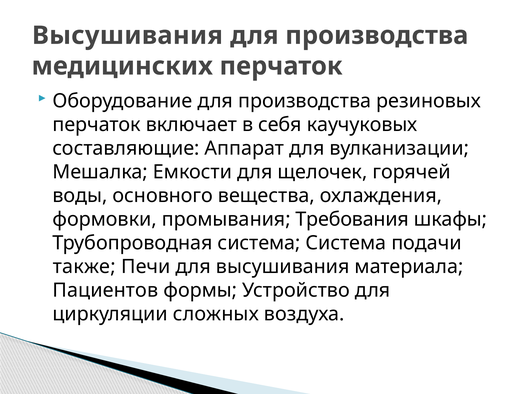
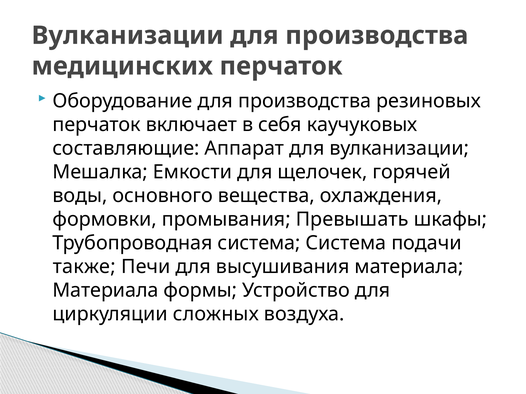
Высушивания: Высушивания -> Вулканизации (128, 36)
Требования: Требования -> Превышать (352, 219)
Пациентов: Пациентов -> Материала (105, 291)
